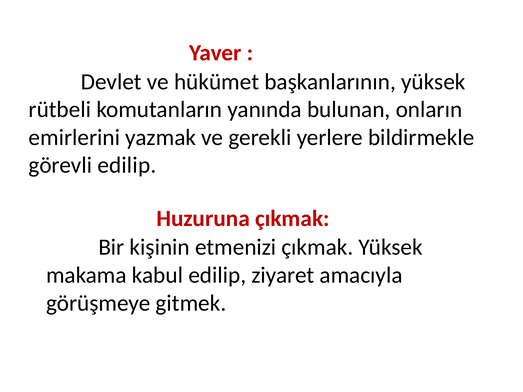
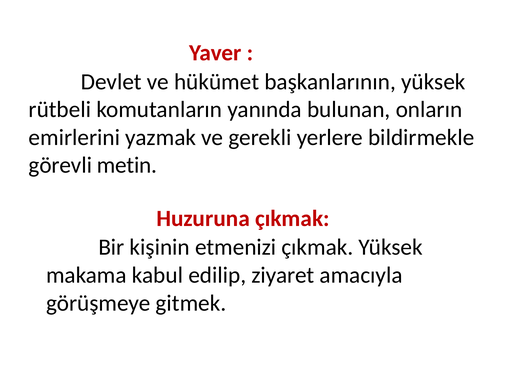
görevli edilip: edilip -> metin (127, 165)
